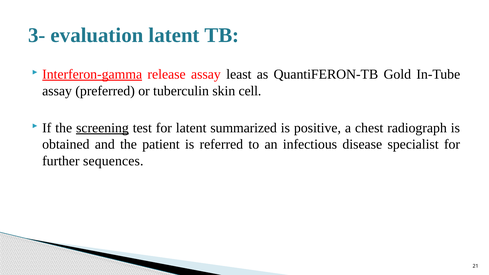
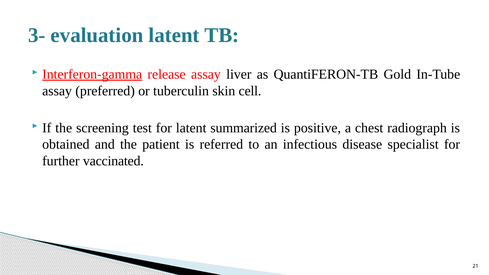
least: least -> liver (239, 74)
screening underline: present -> none (102, 128)
sequences: sequences -> vaccinated (113, 161)
